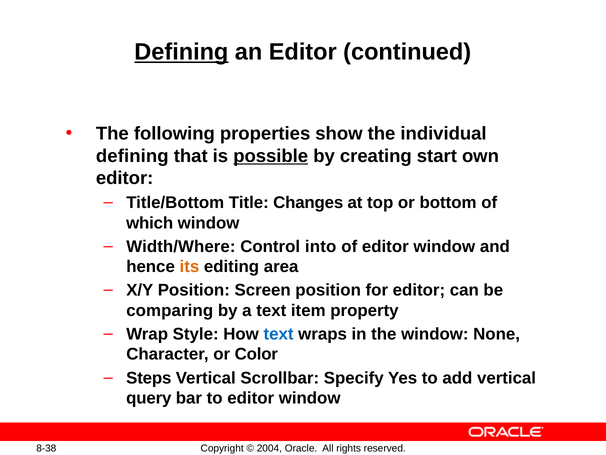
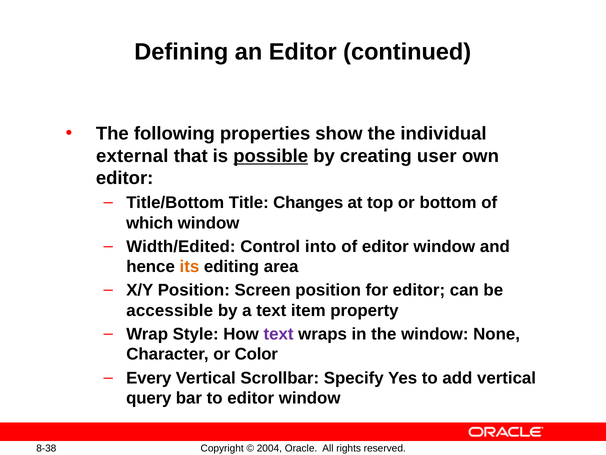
Defining underline: present -> none (181, 52)
defining: defining -> external (132, 156)
start: start -> user (437, 156)
Width/Where: Width/Where -> Width/Edited (181, 246)
comparing: comparing -> accessible (170, 310)
text colour: blue -> purple (279, 334)
Steps: Steps -> Every (149, 378)
